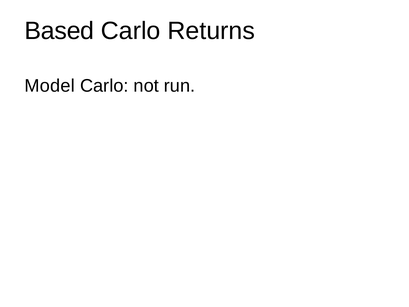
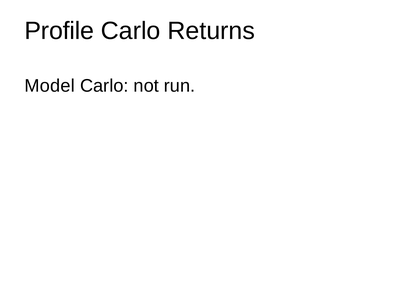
Based: Based -> Profile (59, 31)
